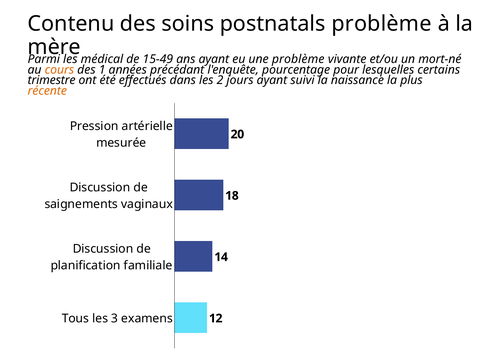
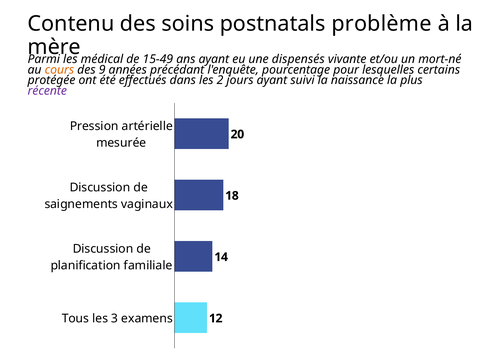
une problème: problème -> dispensés (298, 59)
1: 1 -> 9 (102, 70)
trimestre: trimestre -> protégée (52, 80)
récente colour: orange -> purple (47, 91)
